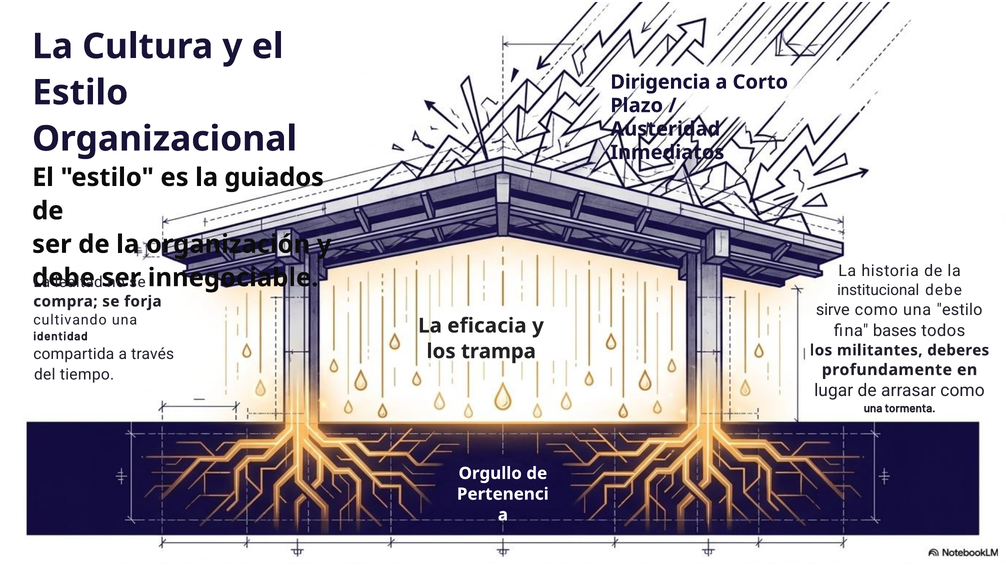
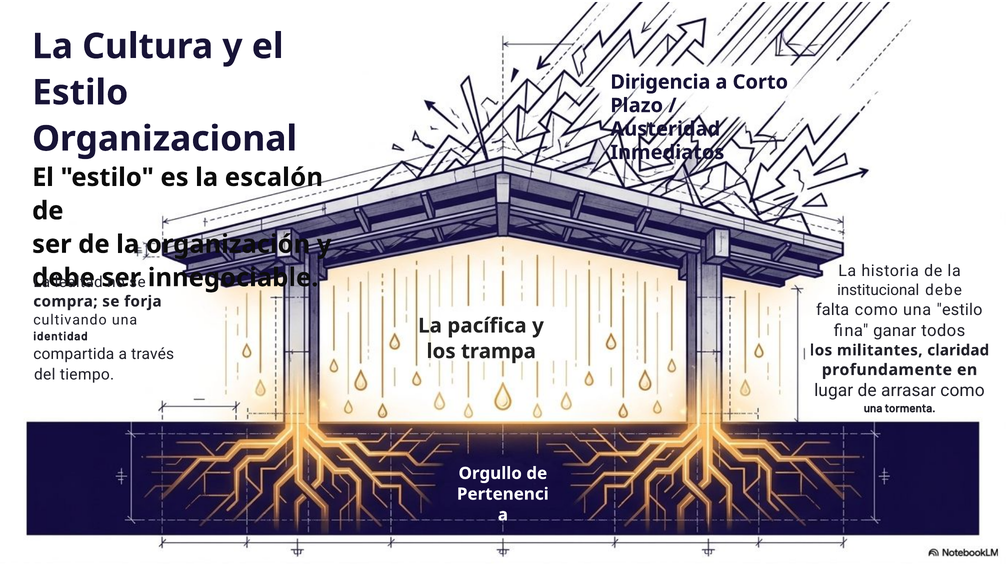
guiados: guiados -> escalón (274, 177)
sirve: sirve -> falta (833, 310)
eficacia: eficacia -> pacífica (487, 326)
bases: bases -> ganar (895, 330)
deberes: deberes -> claridad (958, 350)
